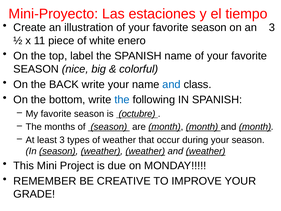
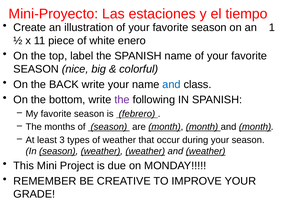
an 3: 3 -> 1 (272, 27)
the colour: blue -> purple (122, 100)
octubre: octubre -> febrero (137, 114)
